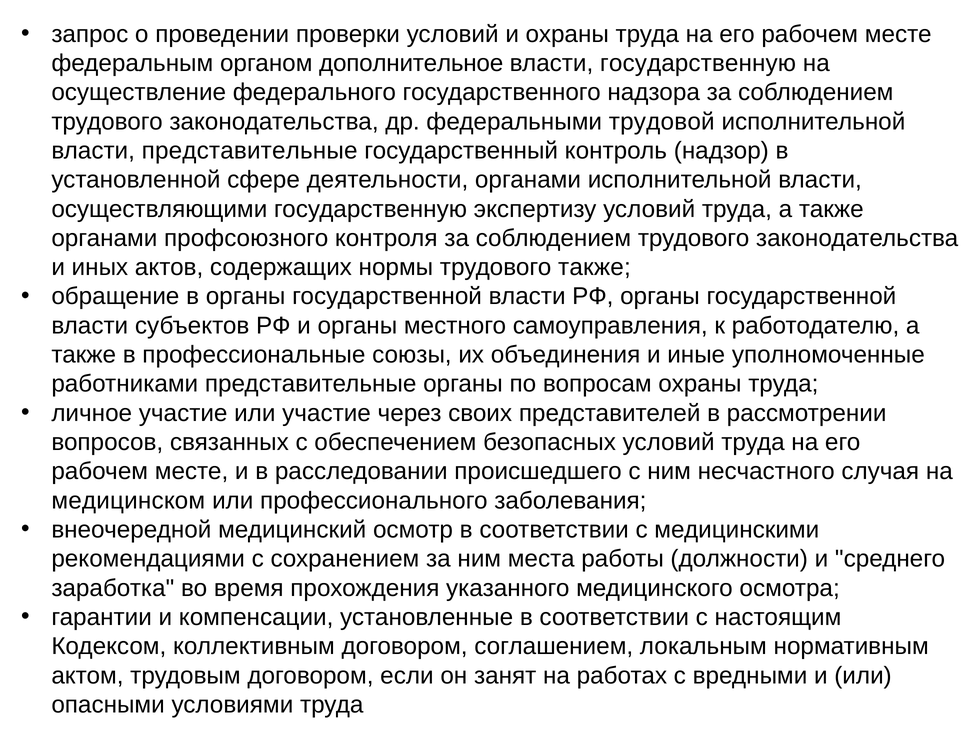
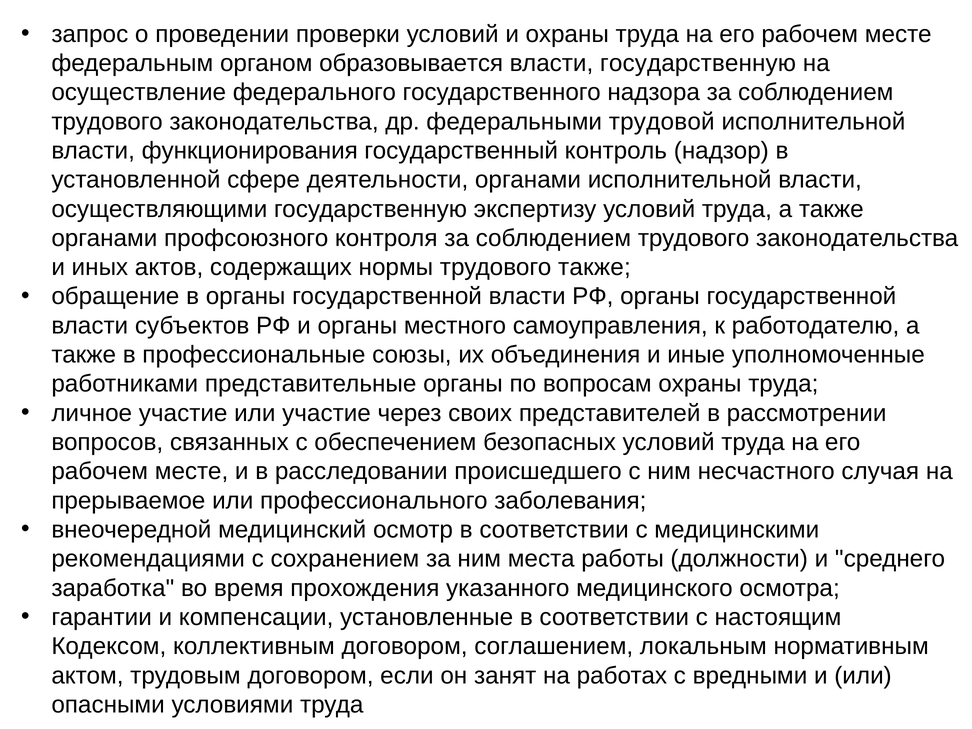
дополнительное: дополнительное -> образовывается (411, 63)
власти представительные: представительные -> функционирования (250, 151)
медицинском: медицинском -> прерываемое (128, 501)
